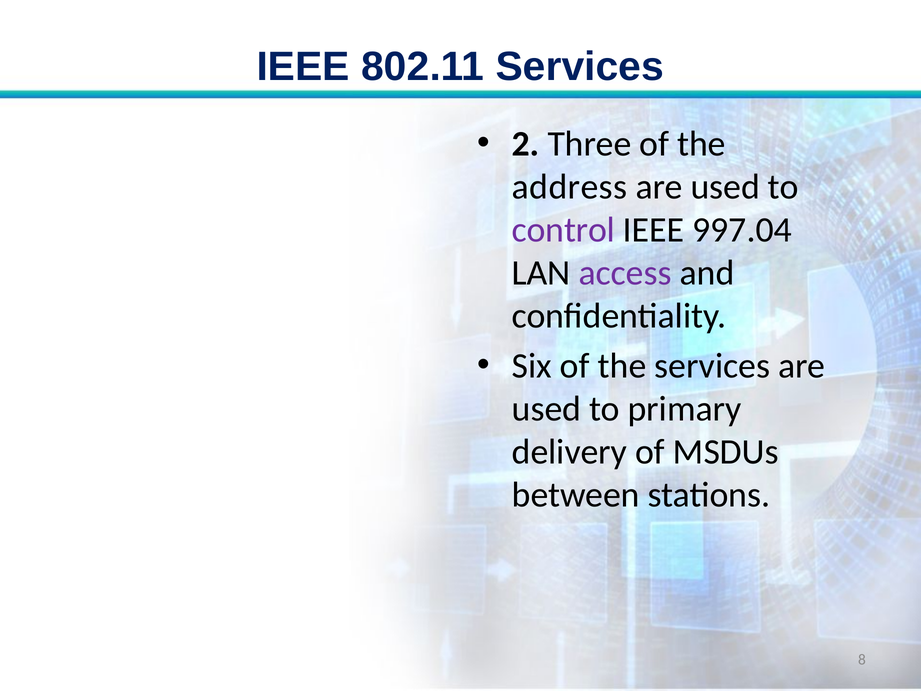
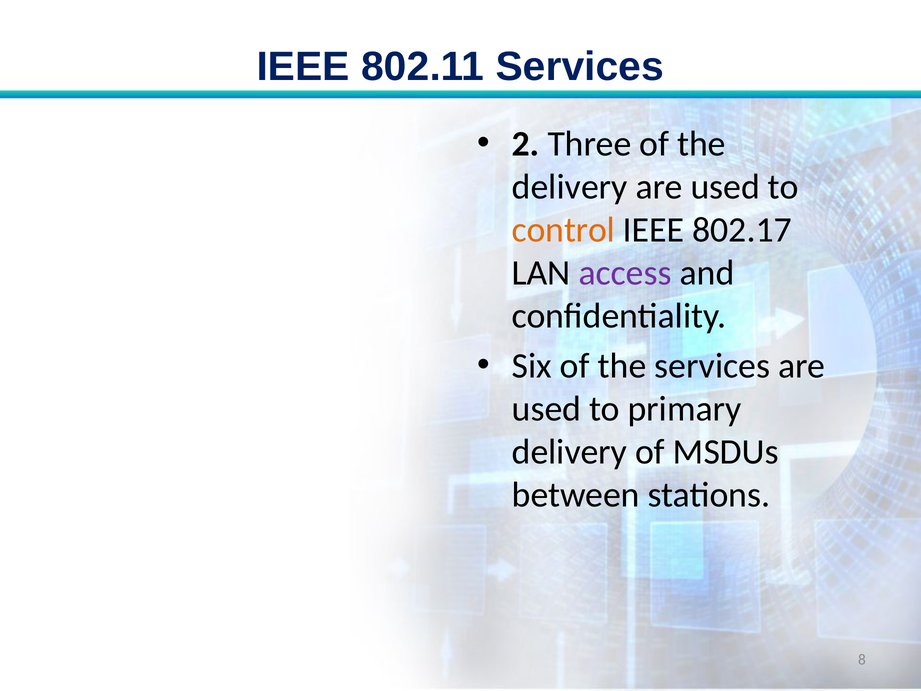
address: address -> delivery (570, 187)
control colour: purple -> orange (563, 230)
997.04: 997.04 -> 802.17 (742, 230)
